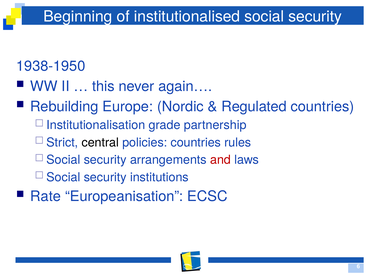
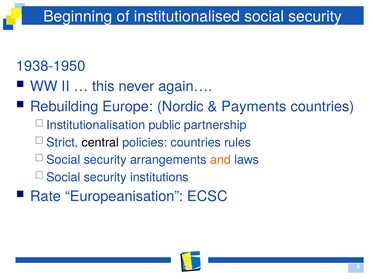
Regulated: Regulated -> Payments (254, 107)
grade: grade -> public (165, 125)
and colour: red -> orange (220, 160)
